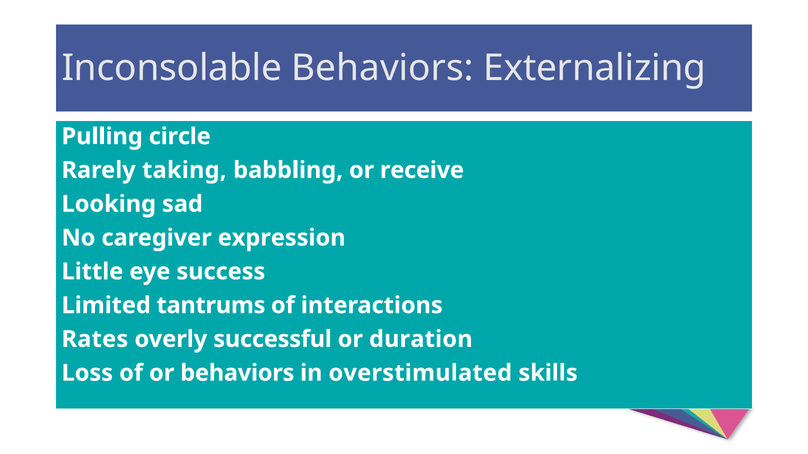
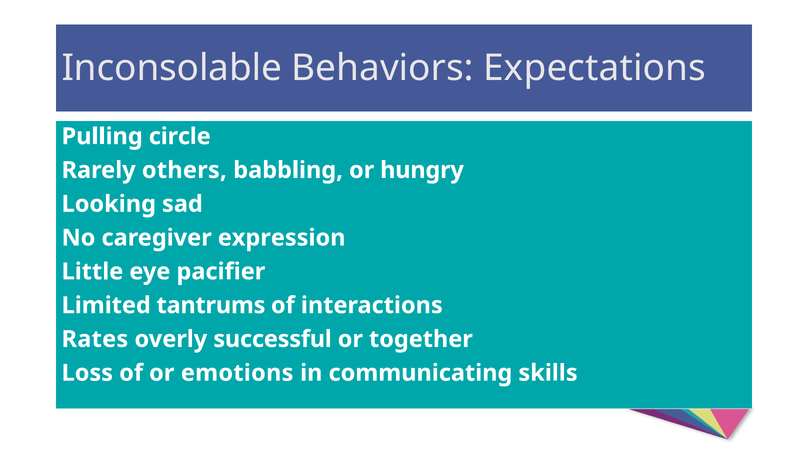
Externalizing: Externalizing -> Expectations (595, 68)
taking: taking -> others (184, 170)
receive: receive -> hungry (422, 170)
success: success -> pacifier (221, 272)
duration: duration -> together (421, 340)
or behaviors: behaviors -> emotions (237, 373)
overstimulated: overstimulated -> communicating (420, 373)
